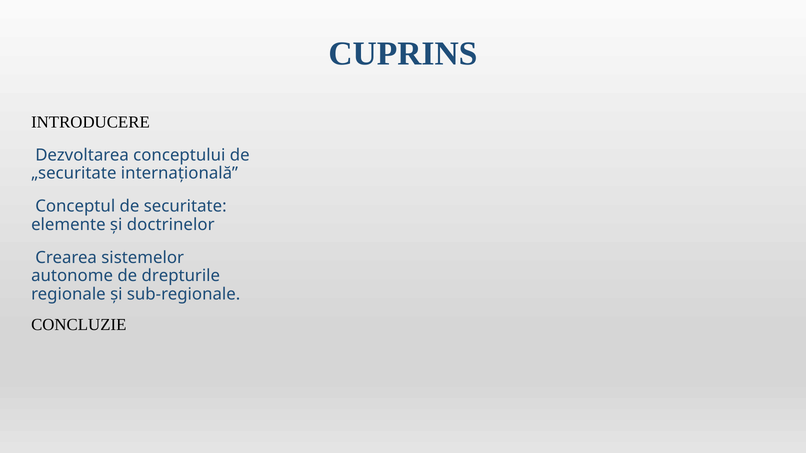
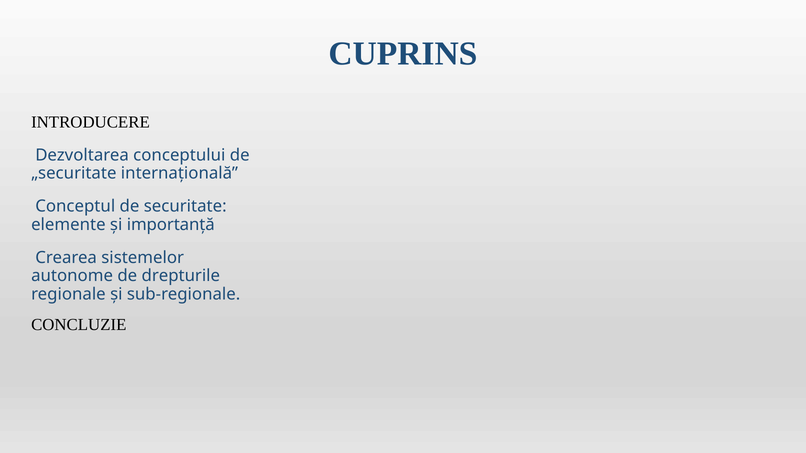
doctrinelor: doctrinelor -> importanţă (171, 225)
